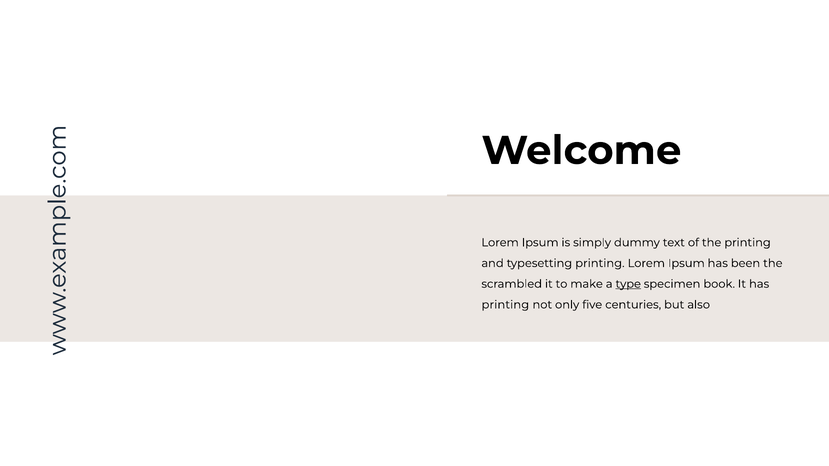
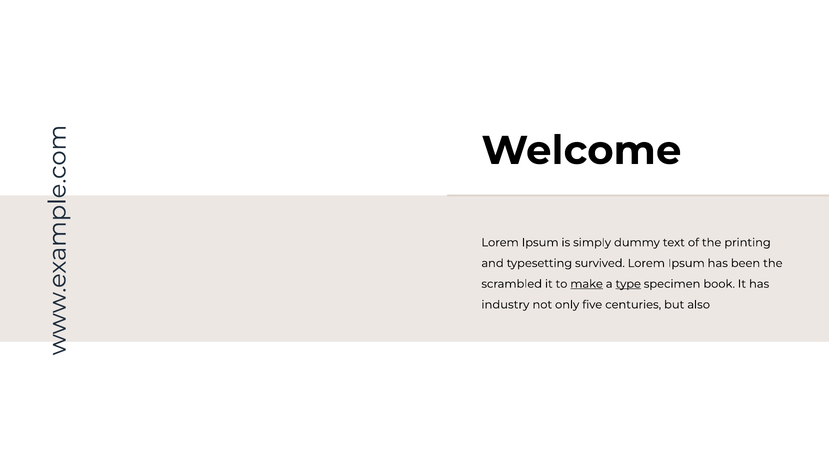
typesetting printing: printing -> survived (600, 263)
make underline: none -> present (587, 284)
printing: printing -> industry (505, 305)
